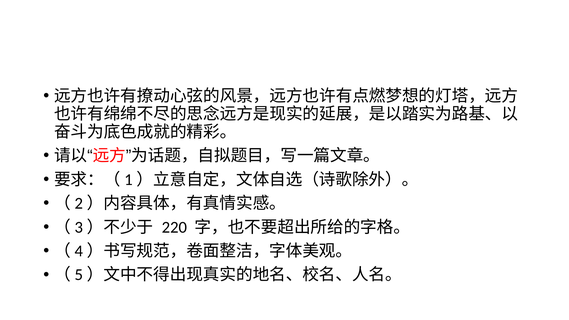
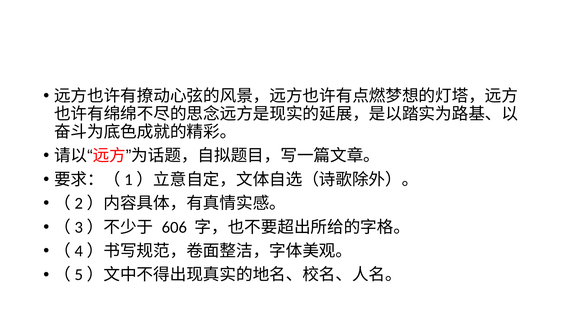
220: 220 -> 606 (174, 227)
